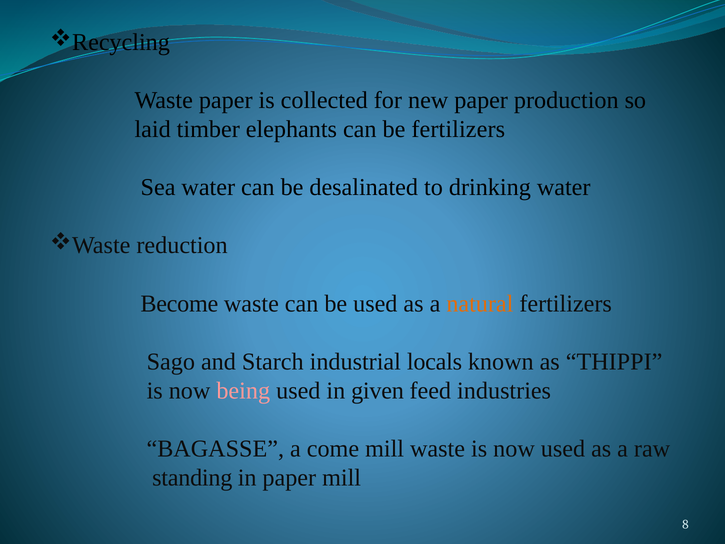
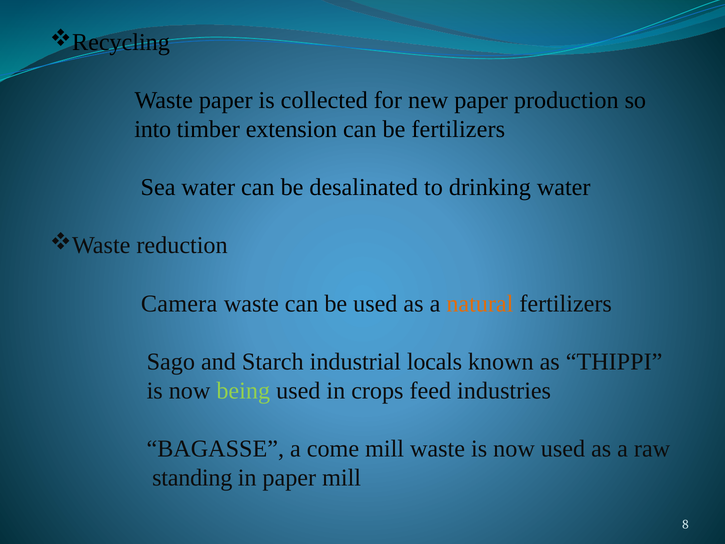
laid: laid -> into (153, 129)
elephants: elephants -> extension (291, 129)
Become: Become -> Camera (179, 303)
being colour: pink -> light green (243, 390)
given: given -> crops (377, 390)
